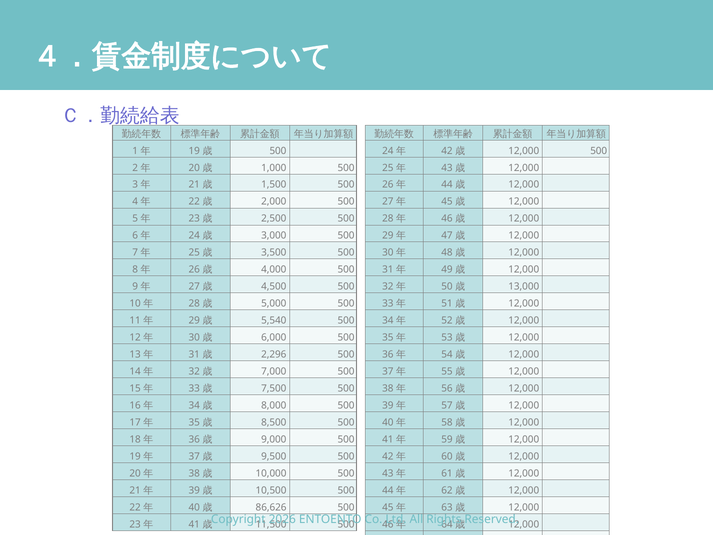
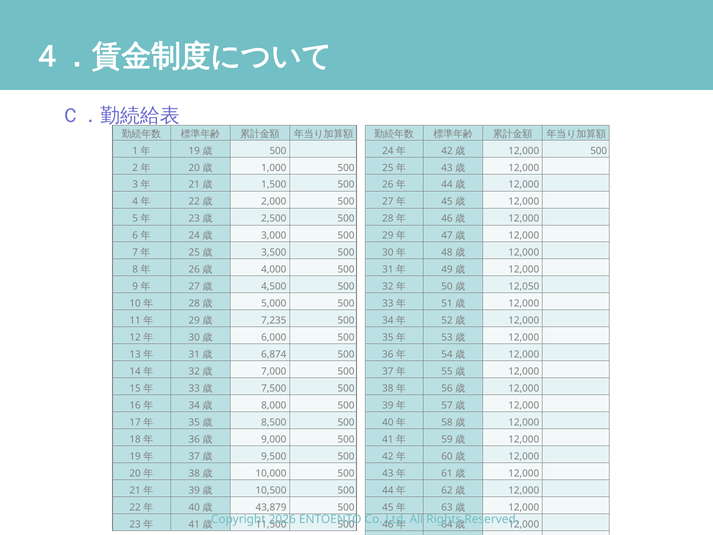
13,000: 13,000 -> 12,050 (524, 287)
5,540: 5,540 -> 7,235 (274, 320)
2,296: 2,296 -> 6,874 (274, 354)
86,626: 86,626 -> 43,879 (271, 507)
